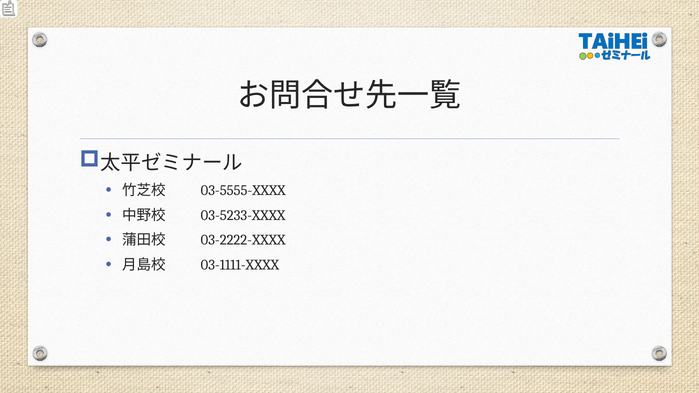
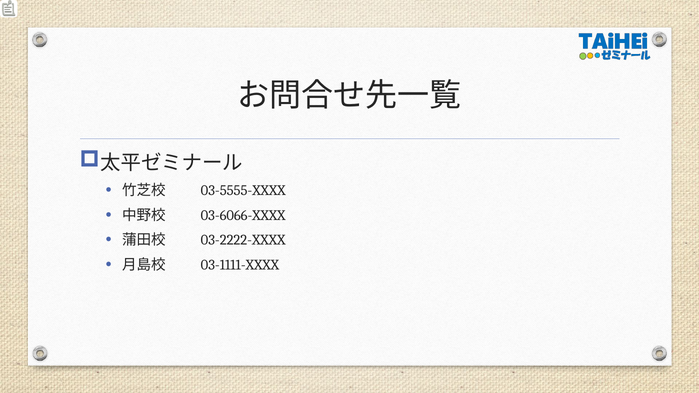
03-5233-XXXX: 03-5233-XXXX -> 03-6066-XXXX (243, 216)
